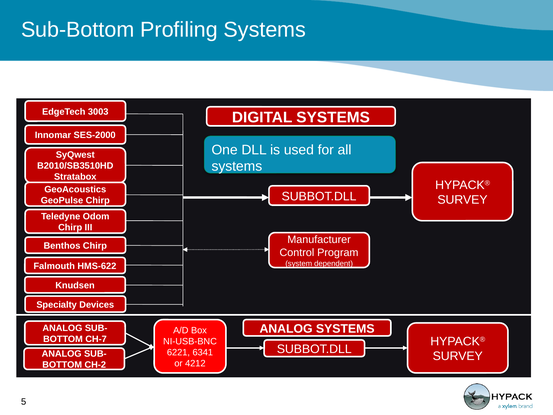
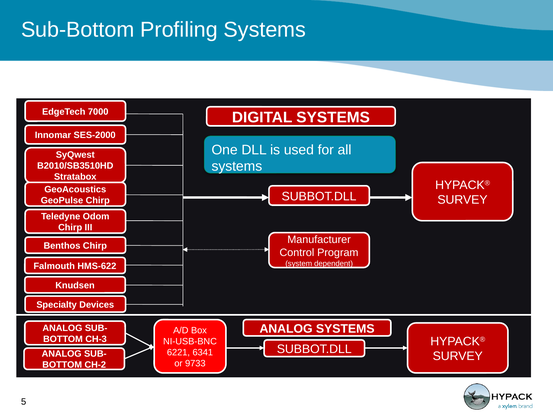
3003: 3003 -> 7000 (98, 112)
CH-7: CH-7 -> CH-3 (96, 339)
4212: 4212 -> 9733 (195, 363)
